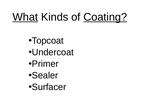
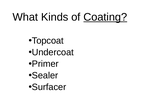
What underline: present -> none (25, 17)
